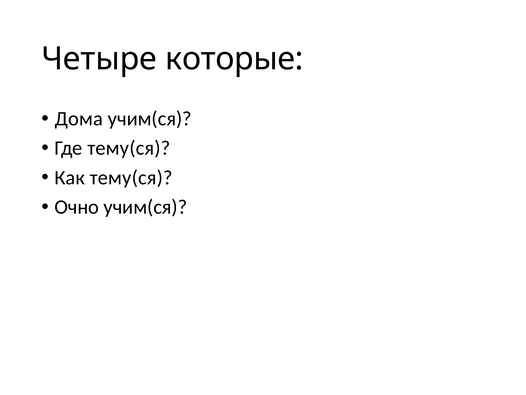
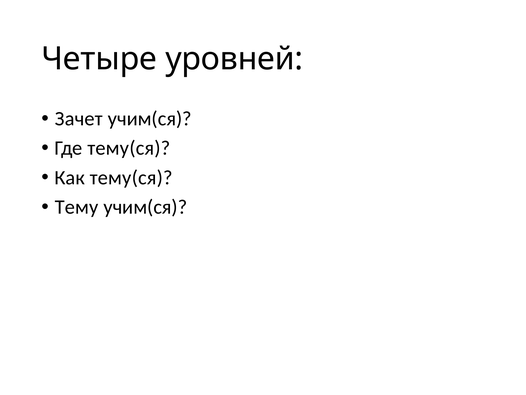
которые: которые -> уровней (234, 59)
Дома: Дома -> Зачет (79, 119)
Очно: Очно -> Тему (77, 207)
